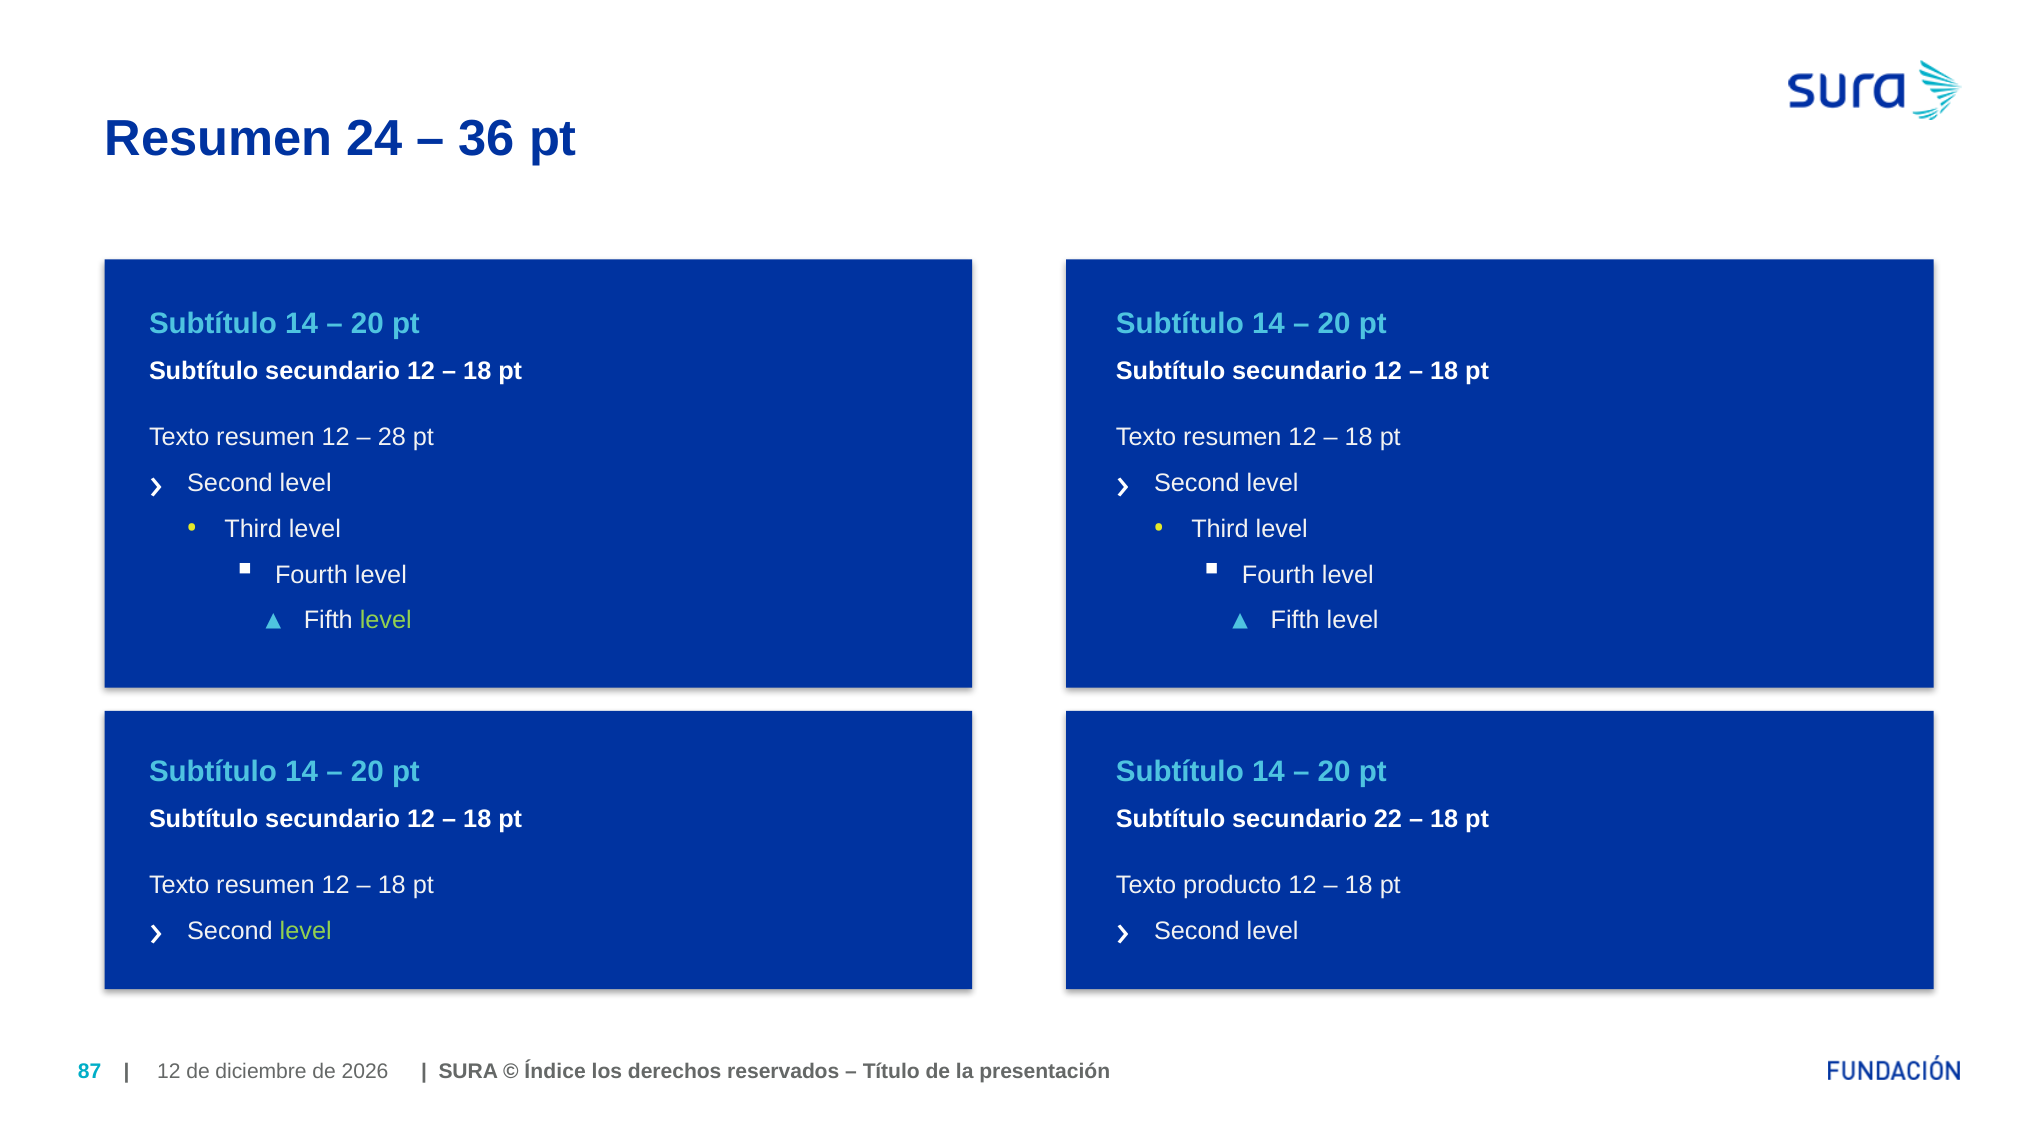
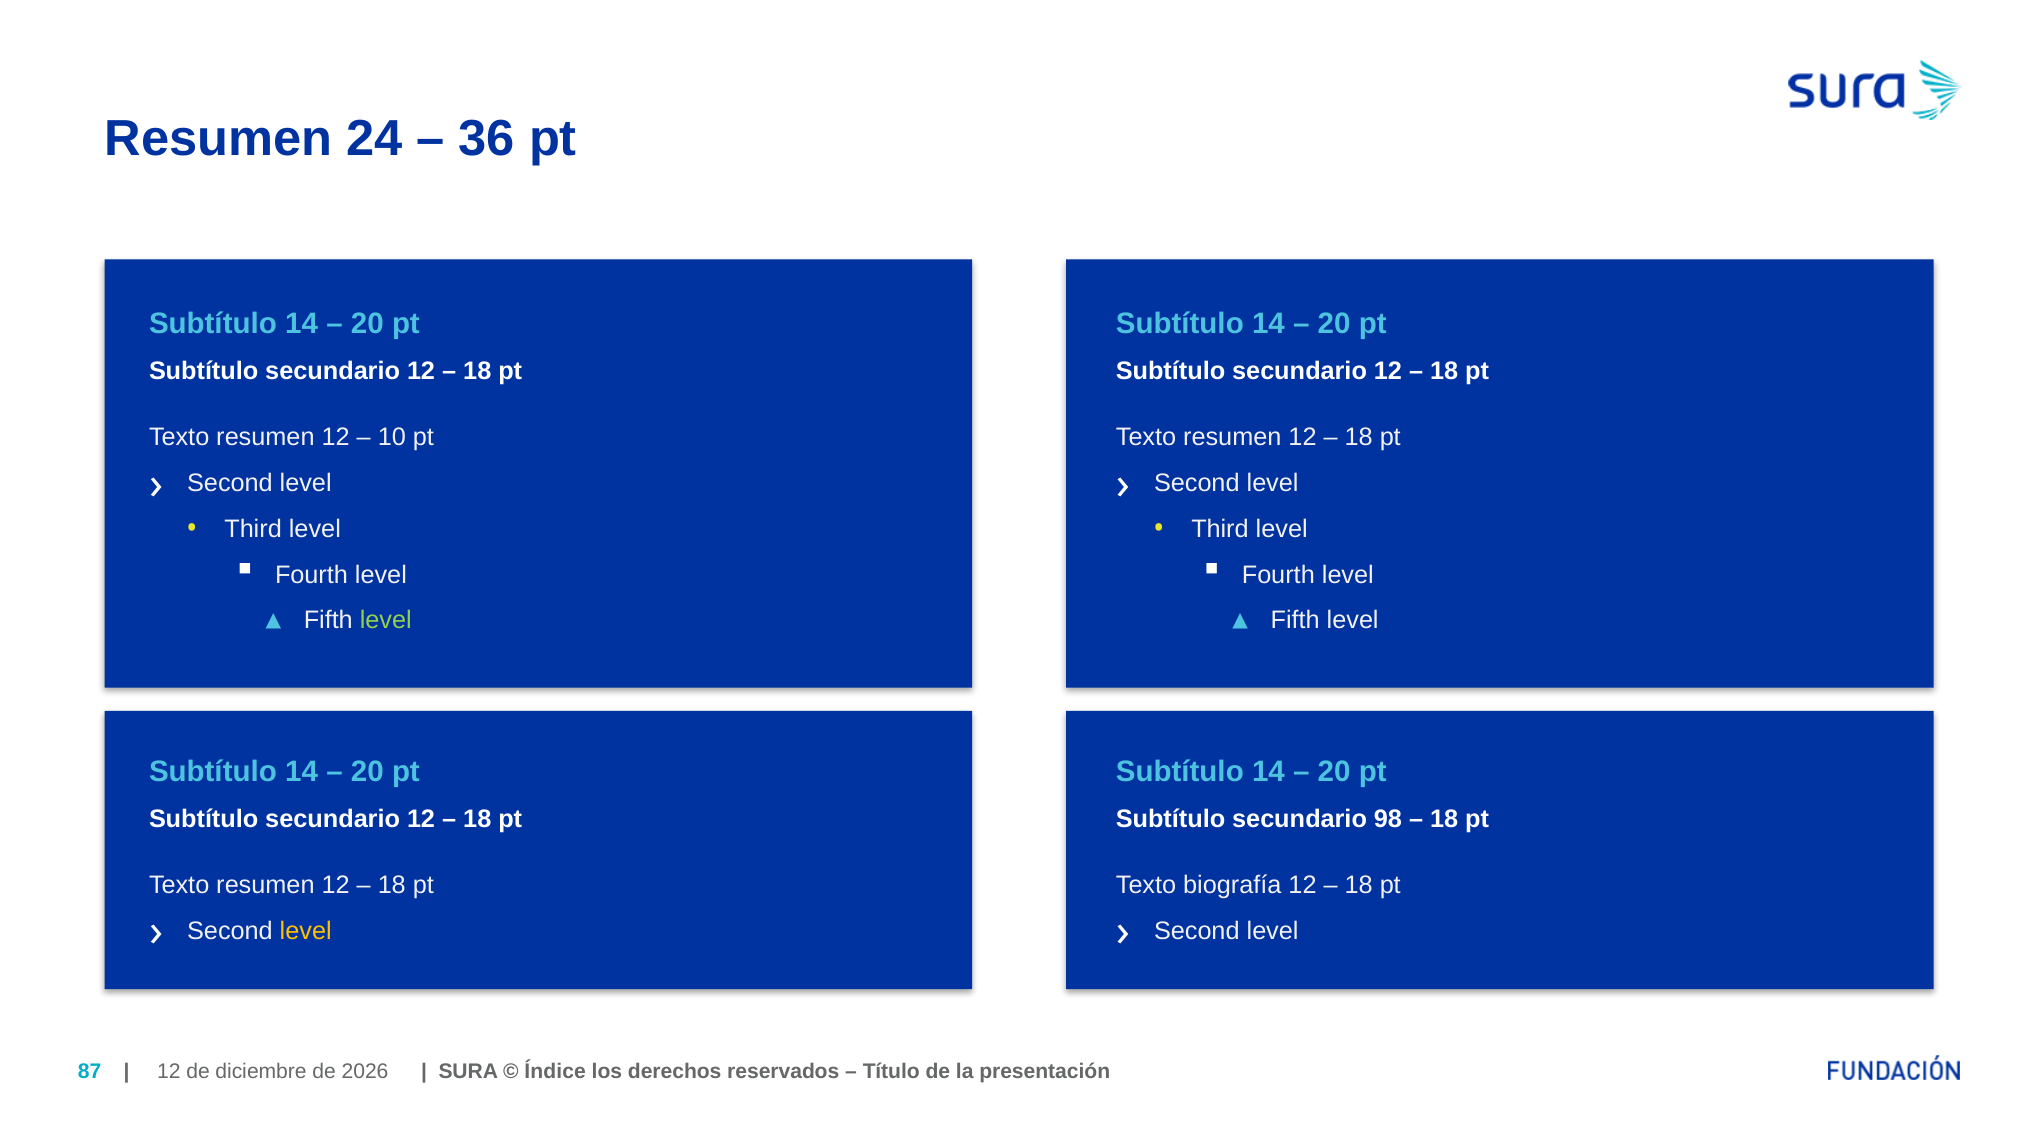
28: 28 -> 10 (392, 437)
22: 22 -> 98 (1388, 819)
producto: producto -> biografía (1232, 885)
level colour: light green -> yellow (306, 931)
